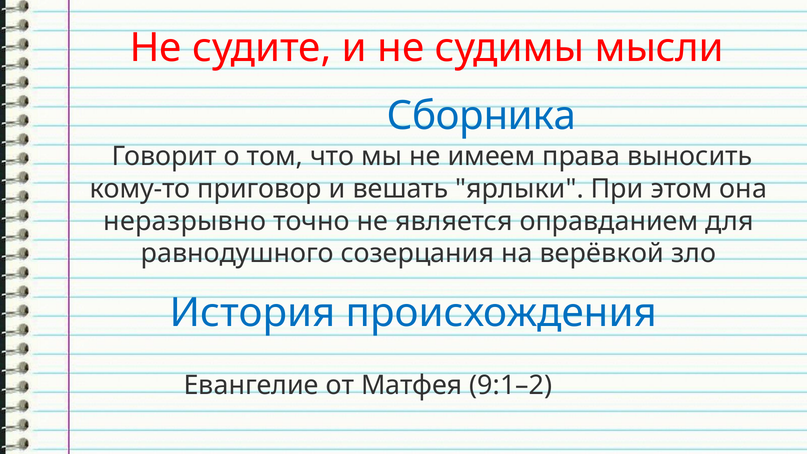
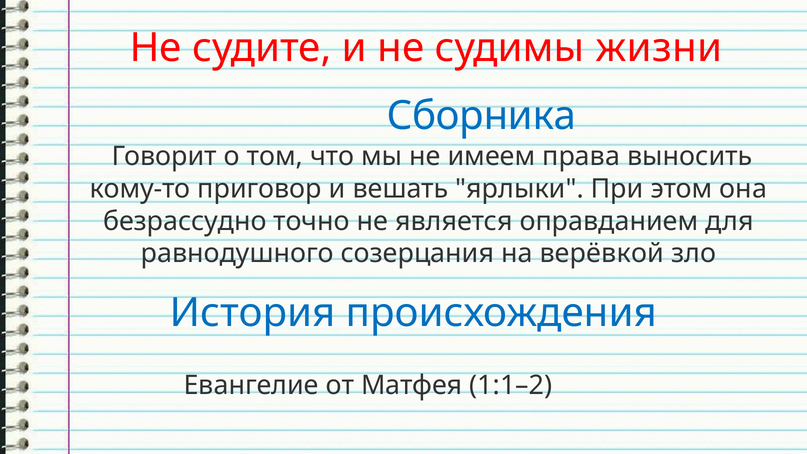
мысли: мысли -> жизни (659, 48)
неразрывно: неразрывно -> безрассудно (185, 221)
9:1–2: 9:1–2 -> 1:1–2 (511, 385)
